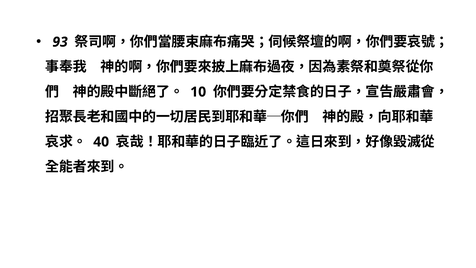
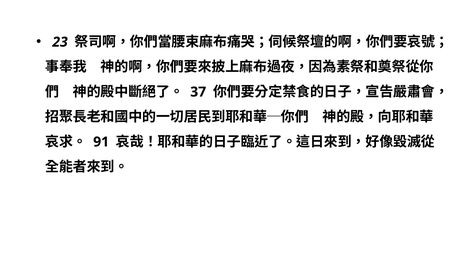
93: 93 -> 23 (60, 42)
10: 10 -> 37 (198, 92)
40: 40 -> 91 (101, 142)
